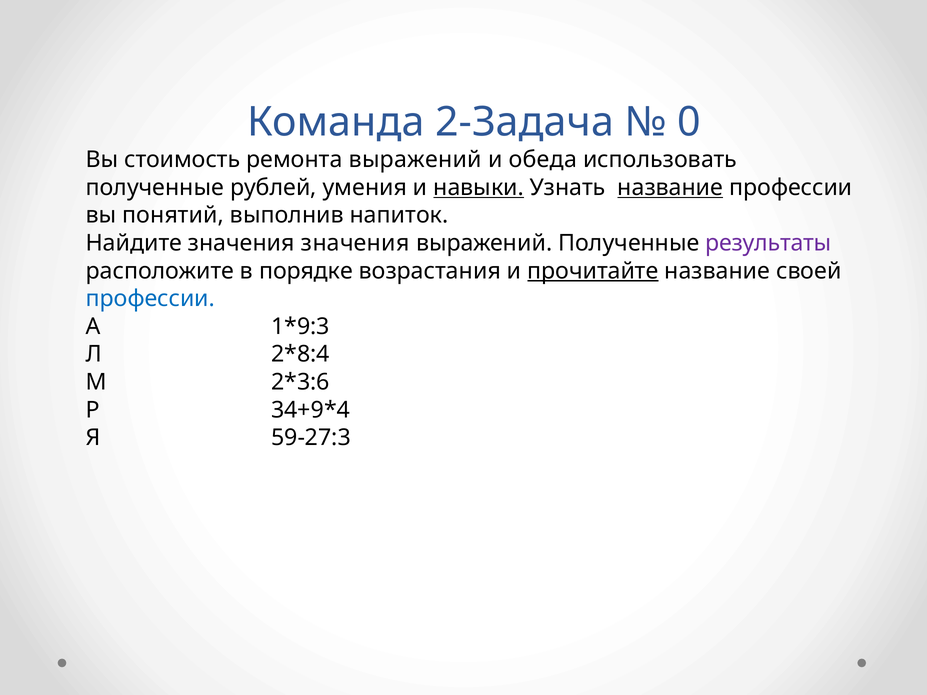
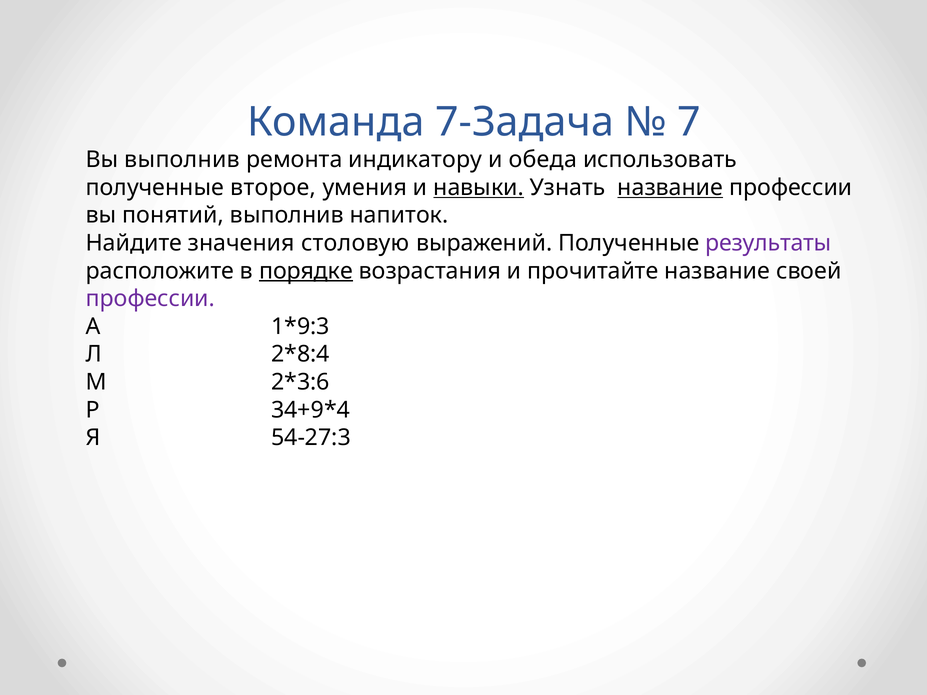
2-Задача: 2-Задача -> 7-Задача (525, 122)
0: 0 -> 7 (689, 122)
Вы стоимость: стоимость -> выполнив (182, 160)
ремонта выражений: выражений -> индикатору (415, 160)
рублей: рублей -> второе (273, 188)
значения значения: значения -> столовую (355, 243)
порядке underline: none -> present (306, 271)
прочитайте underline: present -> none (593, 271)
профессии colour: blue -> purple (150, 299)
59-27:3: 59-27:3 -> 54-27:3 (311, 438)
